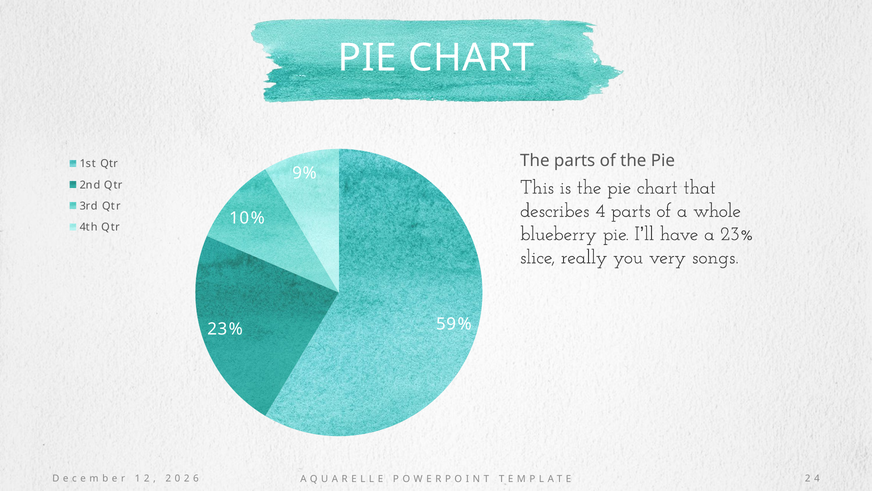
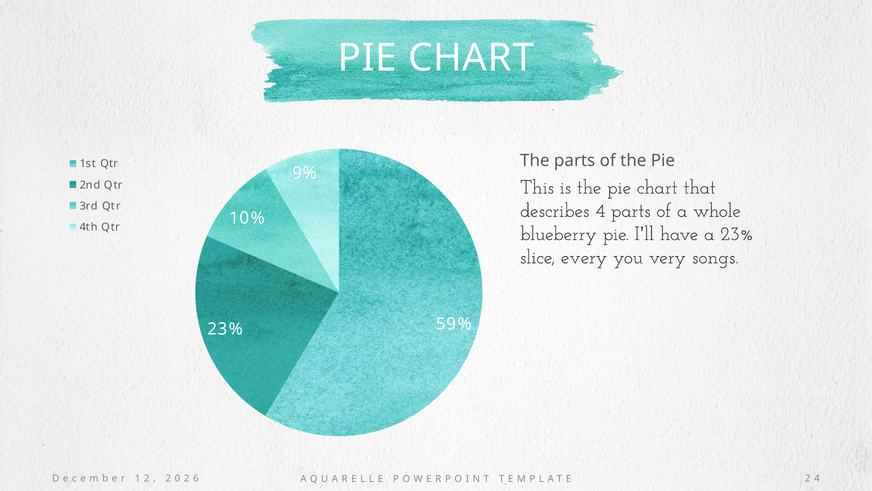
really: really -> every (584, 257)
